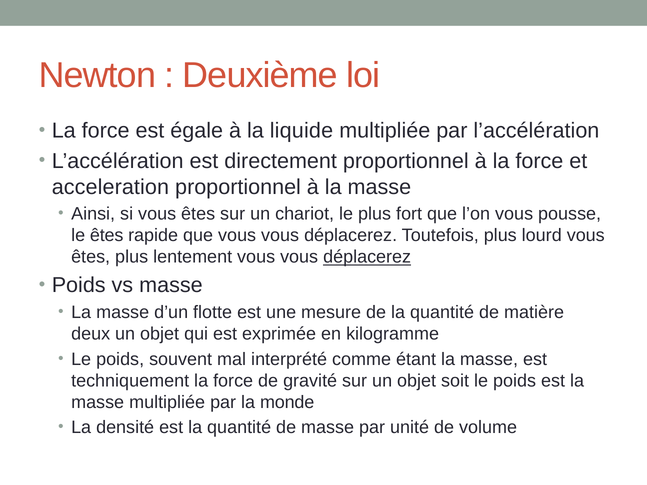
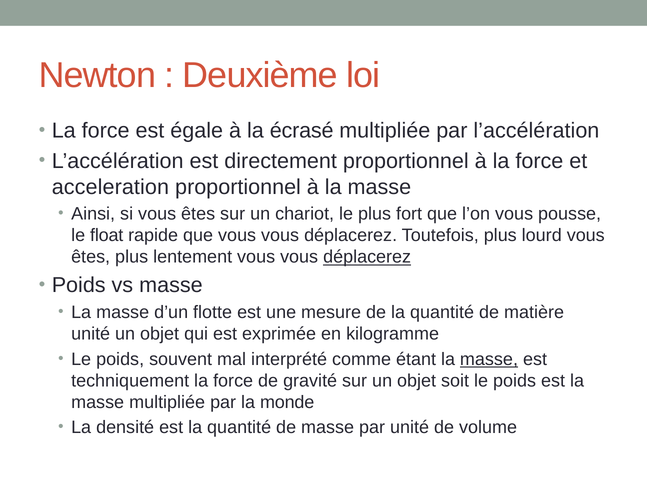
liquide: liquide -> écrasé (302, 131)
le êtes: êtes -> float (107, 236)
deux: deux -> unité (91, 334)
masse underline: none -> present (489, 359)
